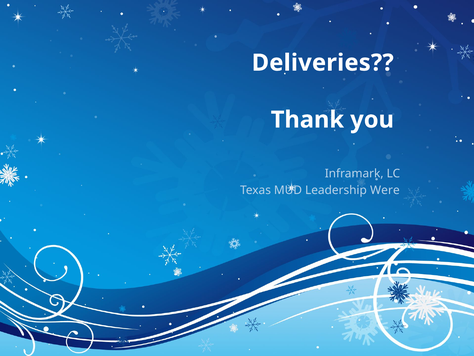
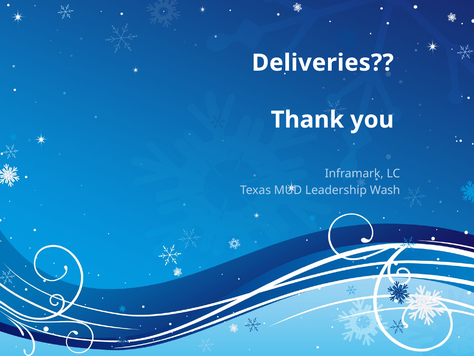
Were: Were -> Wash (385, 190)
